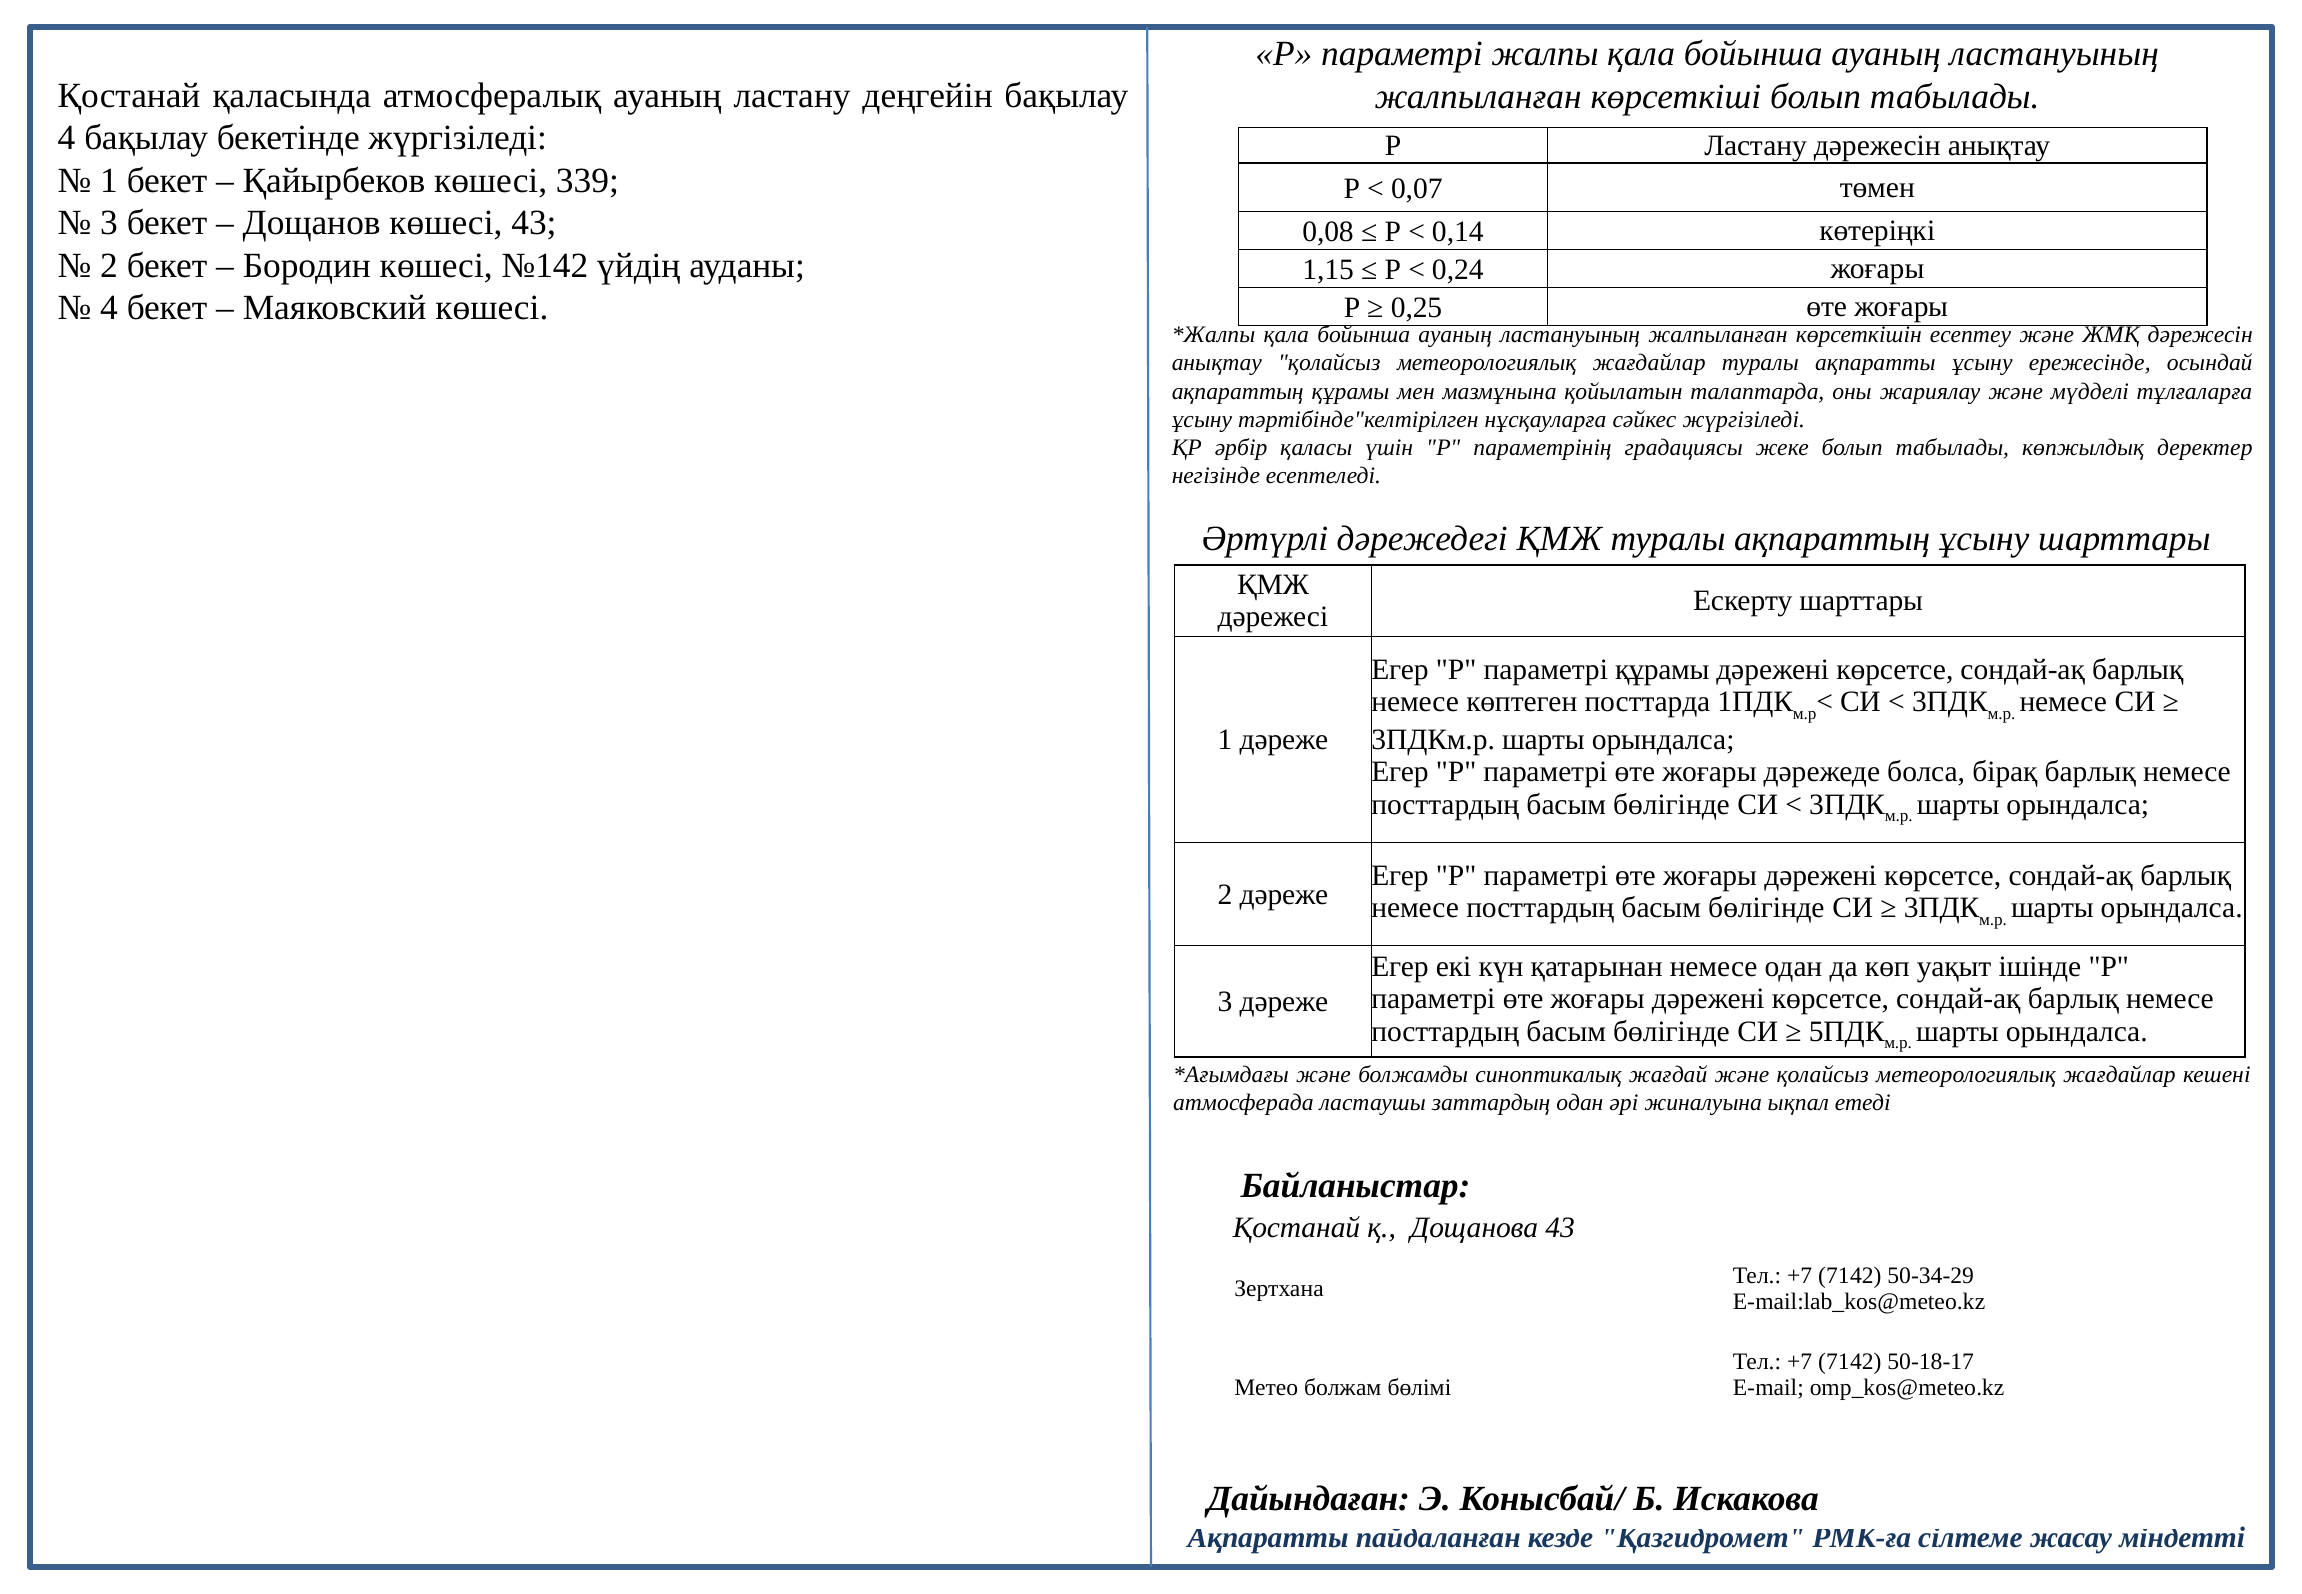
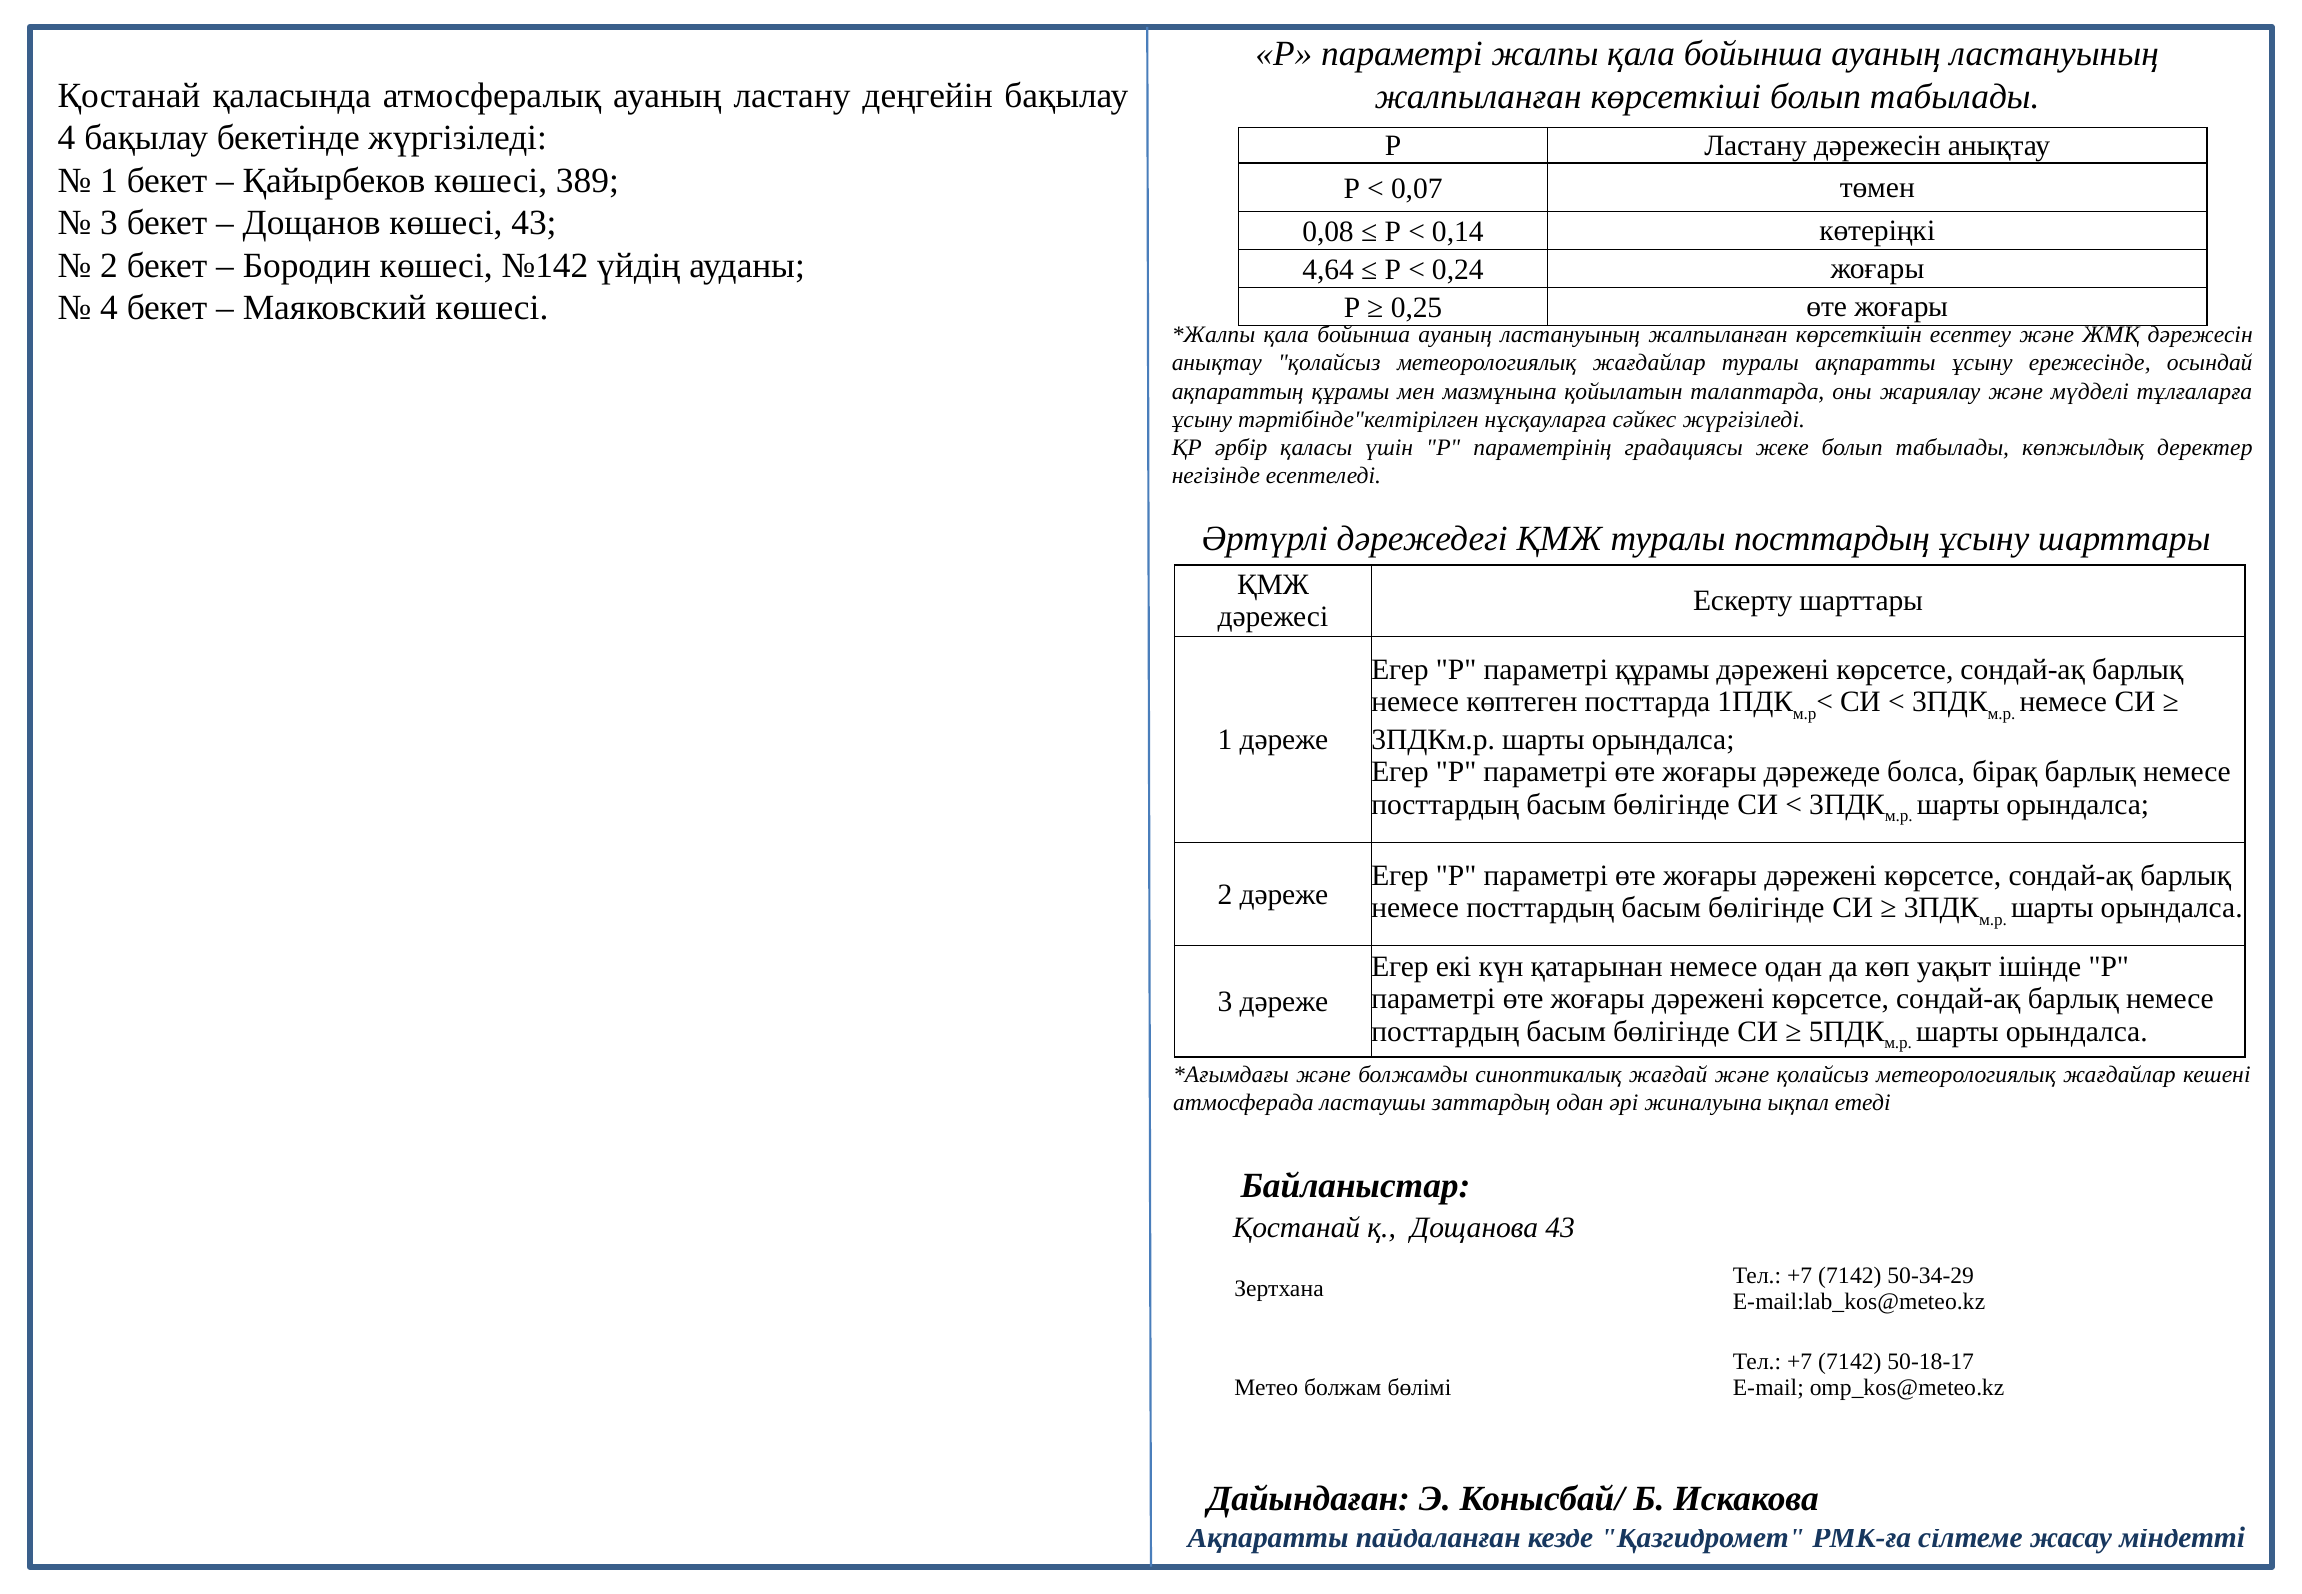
339: 339 -> 389 (587, 181)
1,15: 1,15 -> 4,64 (1328, 270)
туралы ақпараттың: ақпараттың -> посттардың (1832, 539)
